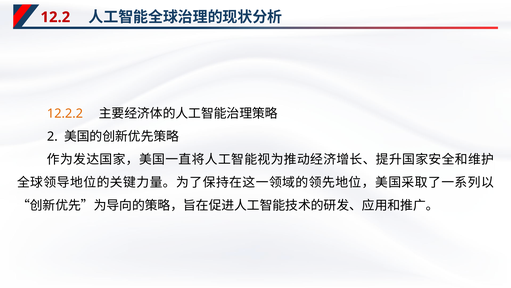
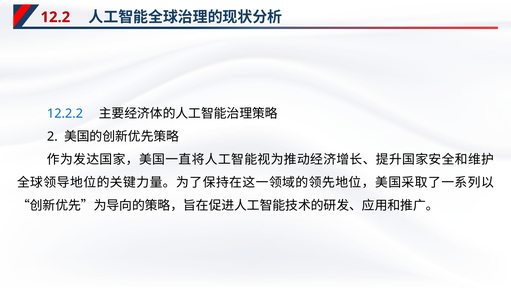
12.2.2 colour: orange -> blue (65, 113)
